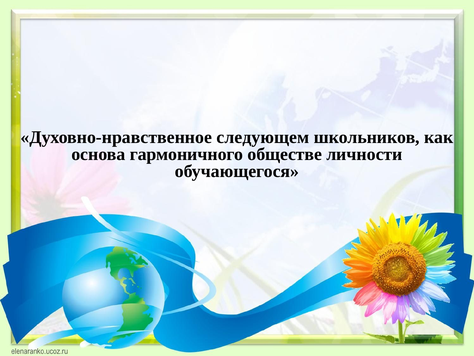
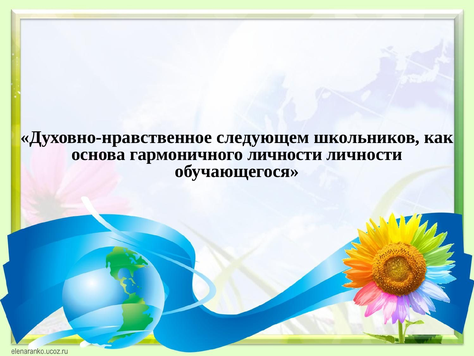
гармоничного обществе: обществе -> личности (285, 154)
